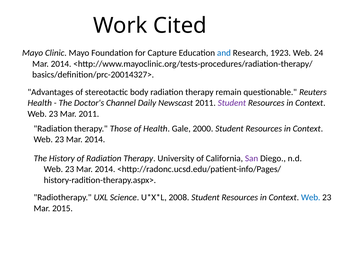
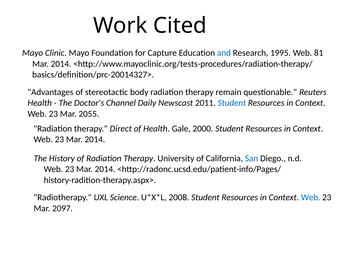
1923: 1923 -> 1995 (281, 53)
24: 24 -> 81 (319, 53)
Student colour: purple -> blue (232, 103)
Mar 2011: 2011 -> 2055 (89, 114)
Those: Those -> Direct (121, 128)
San colour: purple -> blue (252, 158)
2015: 2015 -> 2097 (62, 208)
